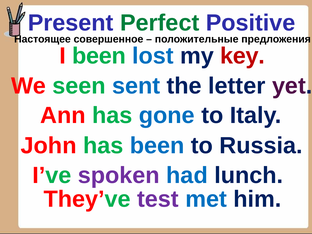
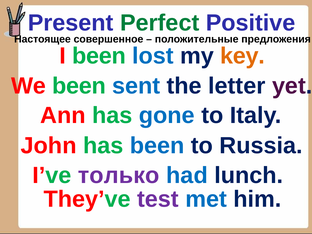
key colour: red -> orange (242, 56)
We seen: seen -> been (79, 86)
spoken: spoken -> только (119, 175)
